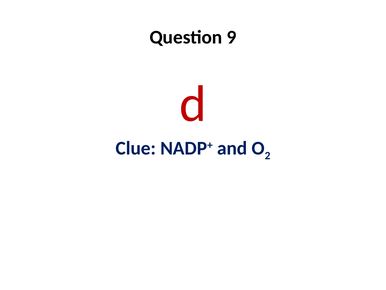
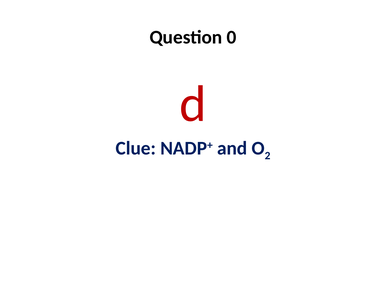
9: 9 -> 0 (232, 37)
